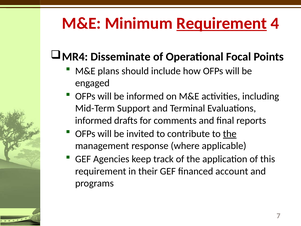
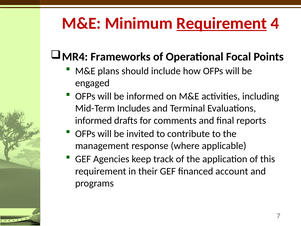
Disseminate: Disseminate -> Frameworks (121, 57)
Support: Support -> Includes (134, 108)
the underline: present -> none (230, 134)
